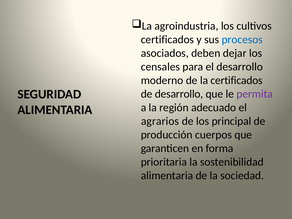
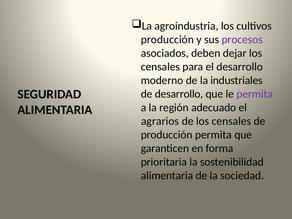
certificados: certificados -> producción (167, 40)
procesos colour: blue -> purple (242, 40)
la certificados: certificados -> industriales (237, 80)
de los principal: principal -> censales (231, 121)
producción cuerpos: cuerpos -> permita (213, 135)
